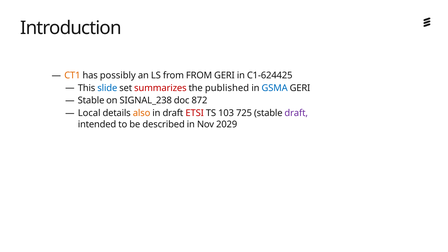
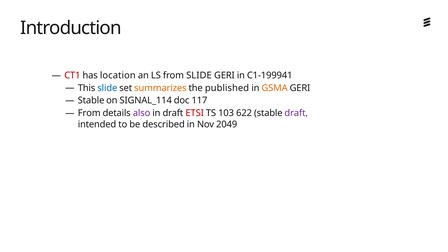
CT1 colour: orange -> red (72, 75)
possibly: possibly -> location (118, 75)
from FROM: FROM -> SLIDE (199, 75)
C1-624425: C1-624425 -> C1-199941 (270, 75)
summarizes colour: red -> orange (160, 88)
GSMA colour: blue -> orange (275, 88)
SIGNAL_238: SIGNAL_238 -> SIGNAL_114 (146, 101)
872: 872 -> 117 (199, 101)
Local: Local -> From (89, 113)
also colour: orange -> purple (142, 113)
725: 725 -> 622 (244, 113)
2029: 2029 -> 2049 (227, 124)
